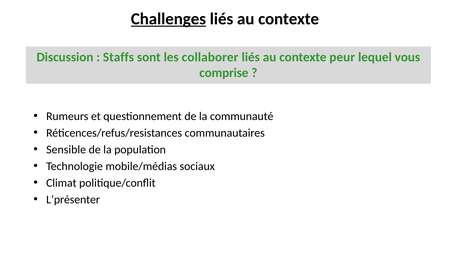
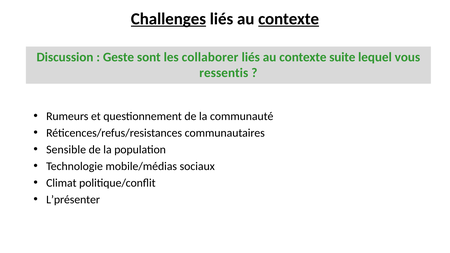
contexte underline: none -> present (289, 19)
Staffs: Staffs -> Geste (119, 57)
peur: peur -> suite (342, 57)
comprise: comprise -> ressentis (224, 73)
